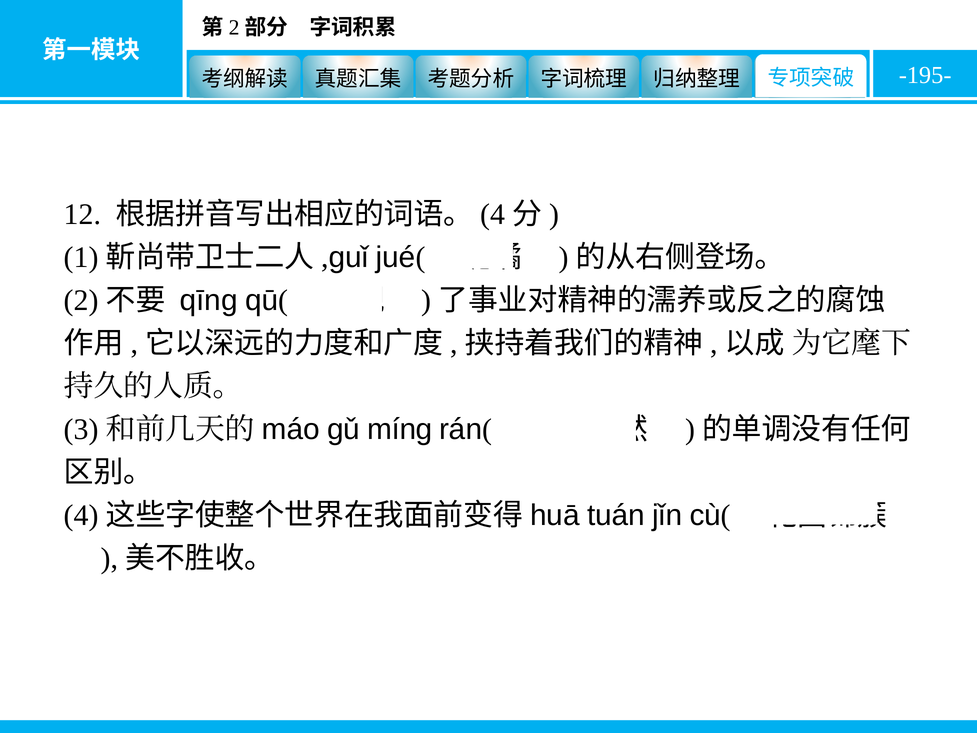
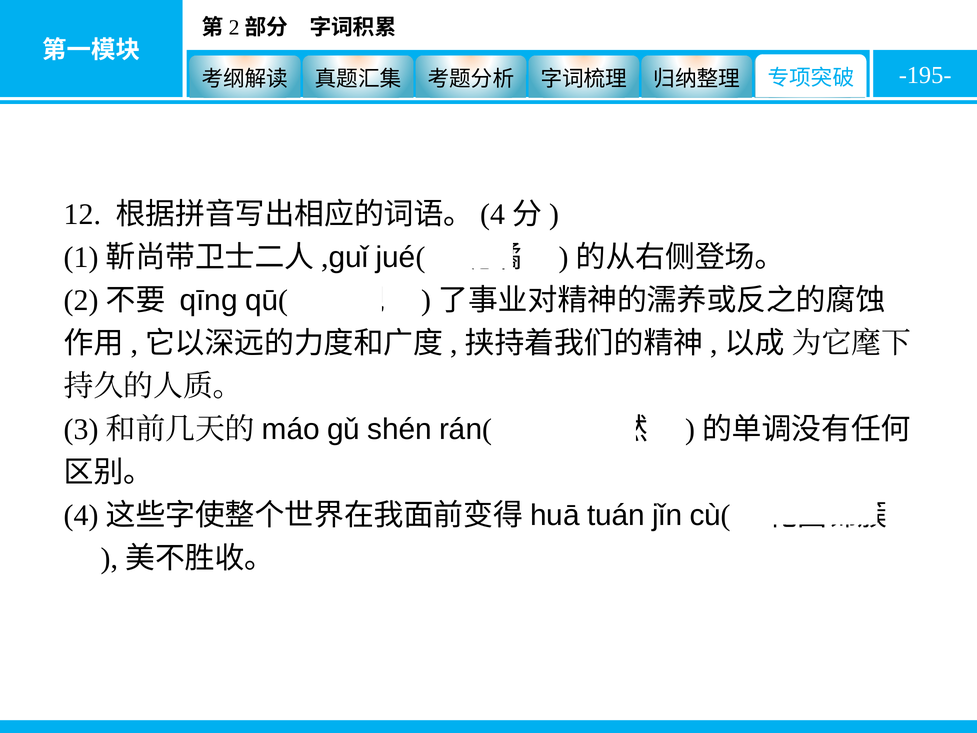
míng: míng -> shén (400, 429)
